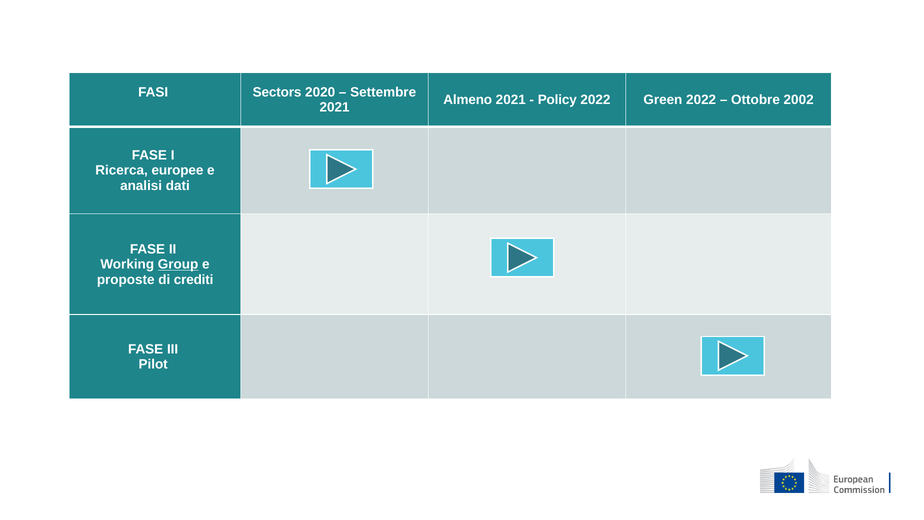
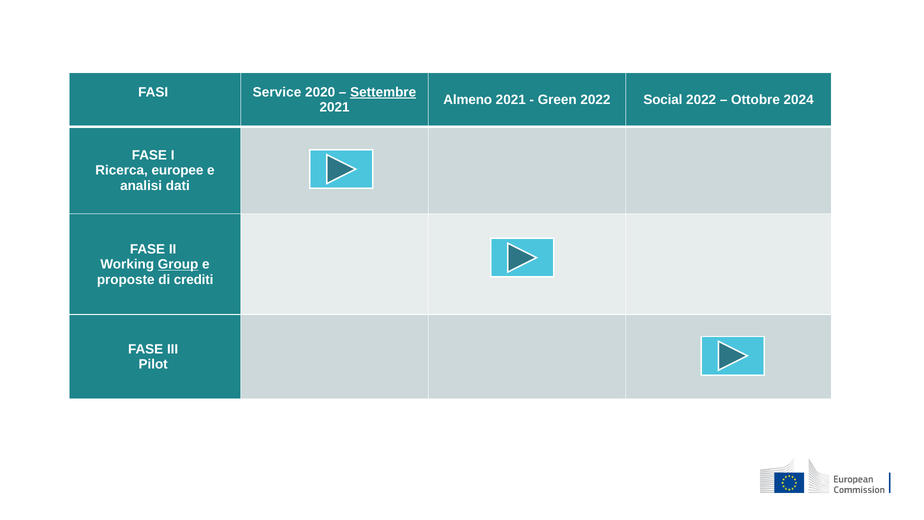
Sectors: Sectors -> Service (277, 92)
Settembre underline: none -> present (383, 92)
Policy: Policy -> Green (557, 100)
Green: Green -> Social (663, 100)
2002: 2002 -> 2024 (799, 100)
